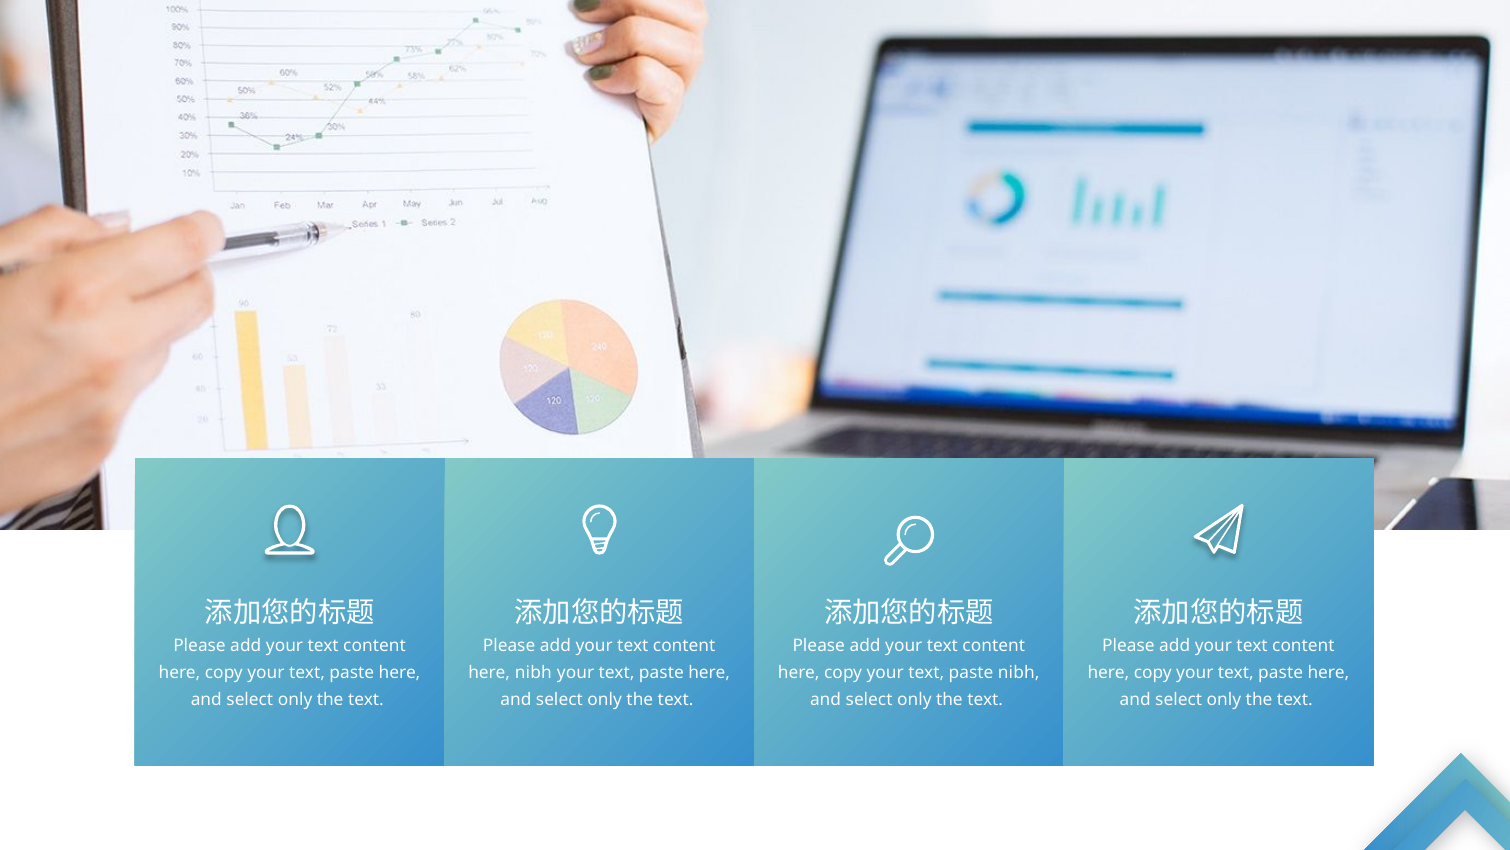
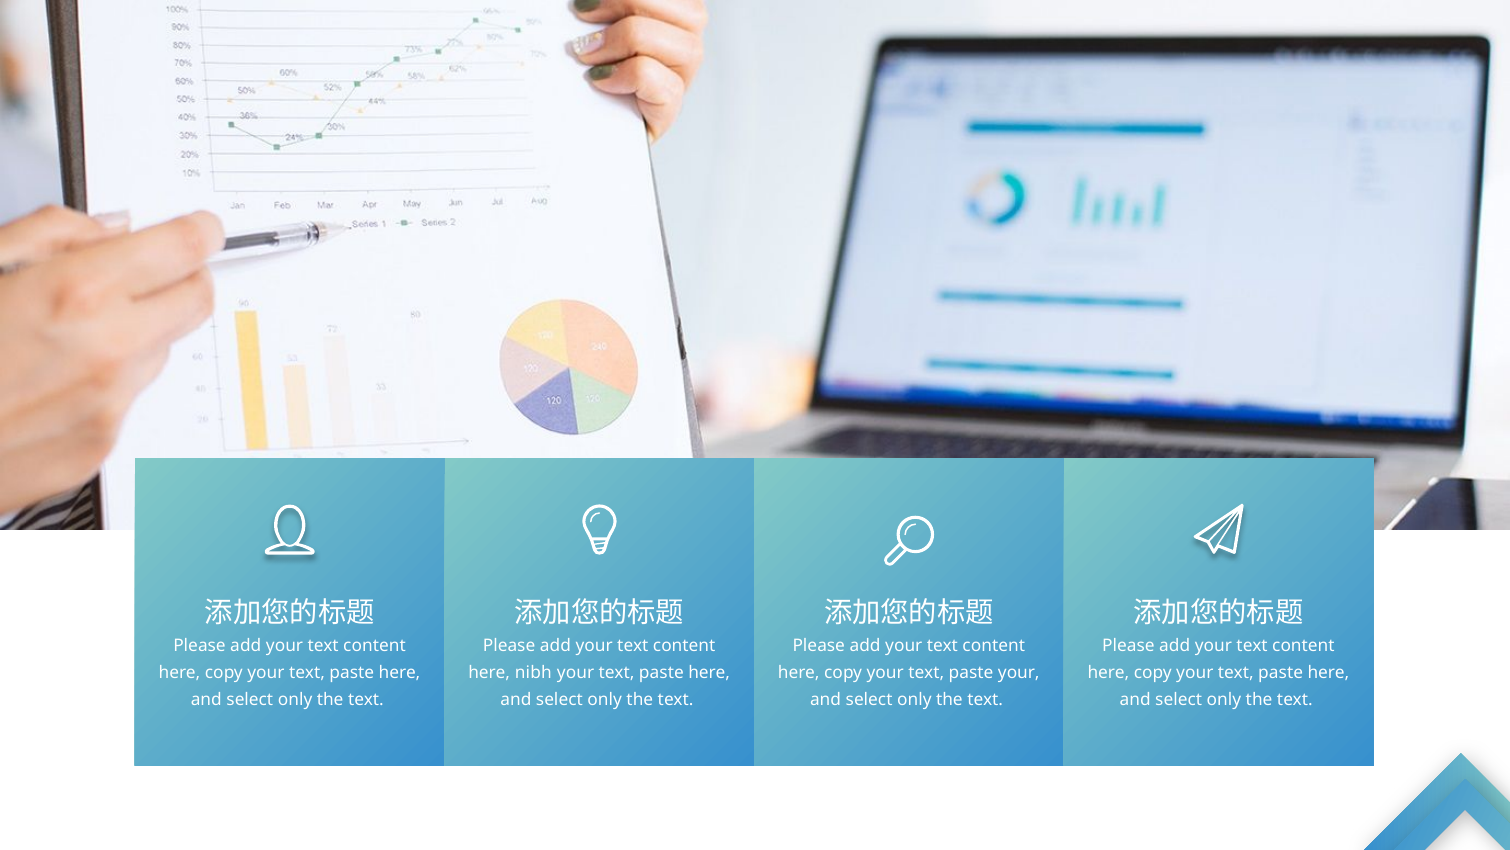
paste nibh: nibh -> your (1019, 673)
